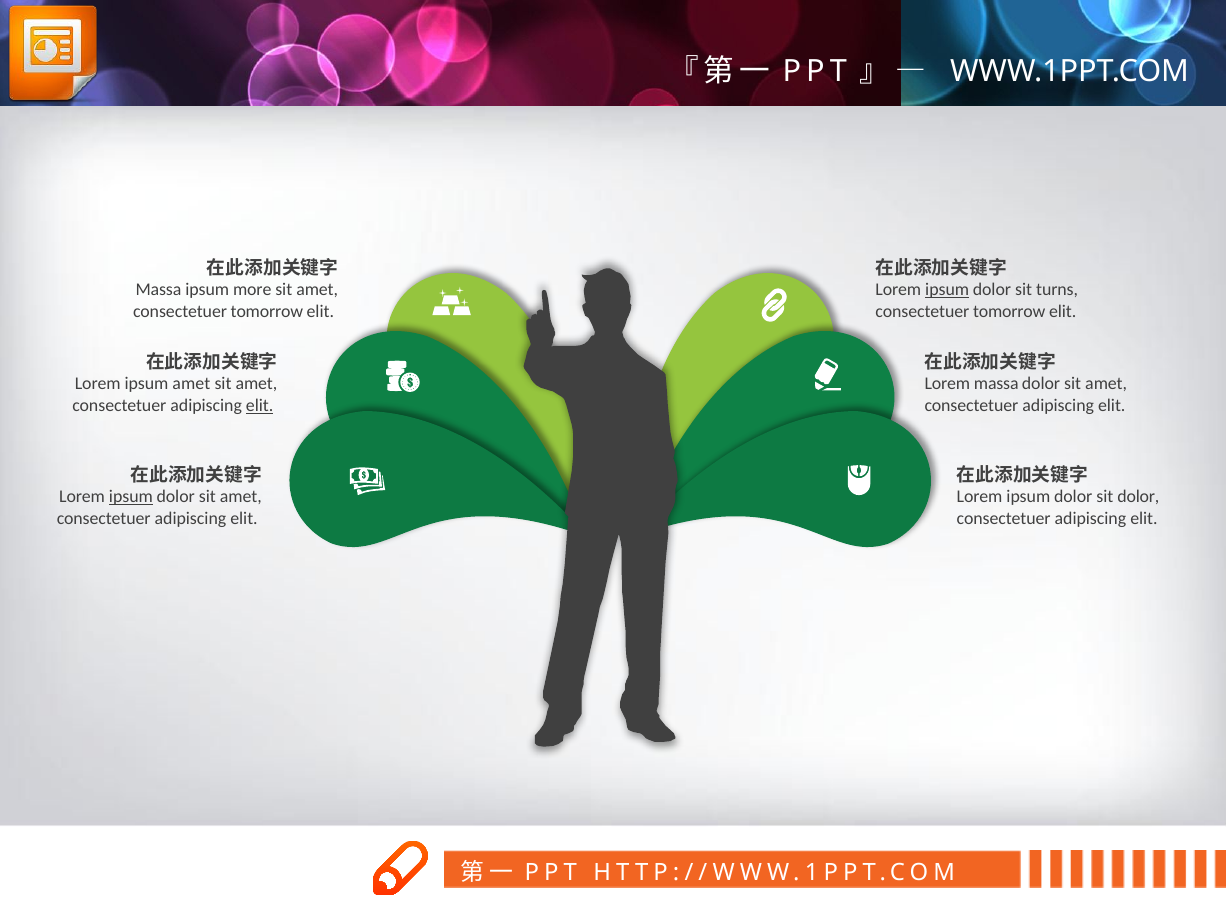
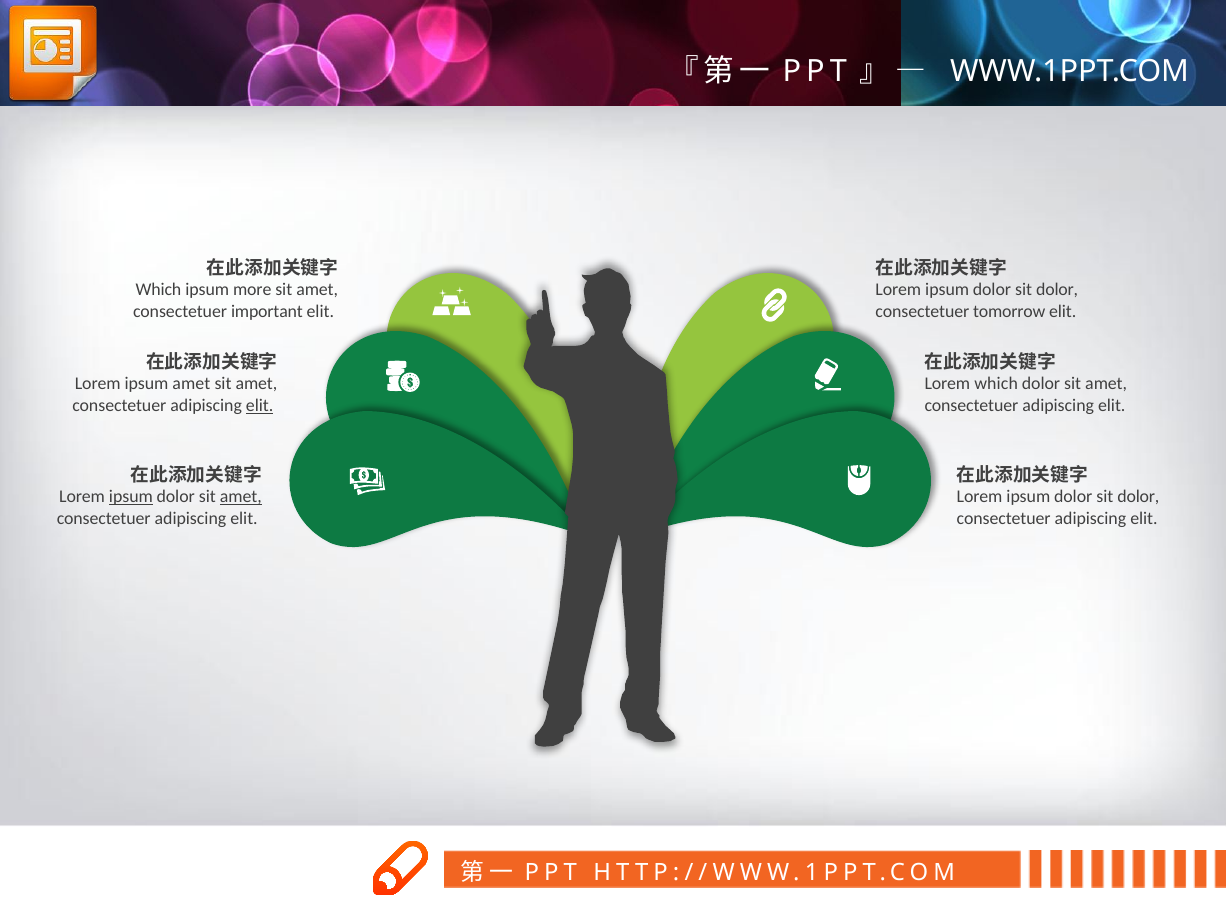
Massa: Massa -> Which (158, 290)
ipsum underline: present -> none (947, 290)
turns: turns -> dolor (1057, 290)
tomorrow: tomorrow -> important (267, 311)
Lorem massa: massa -> which (996, 384)
amet underline: none -> present (241, 497)
